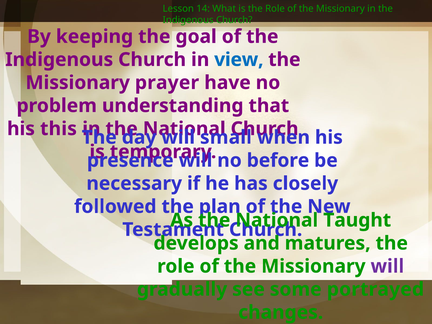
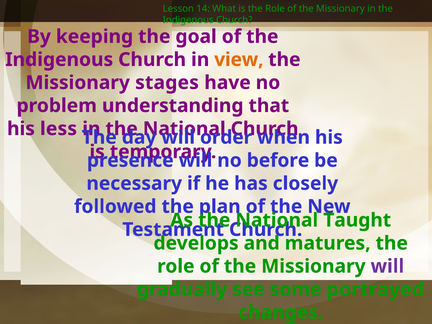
view colour: blue -> orange (239, 60)
prayer: prayer -> stages (167, 83)
this: this -> less (58, 129)
small: small -> order (226, 137)
